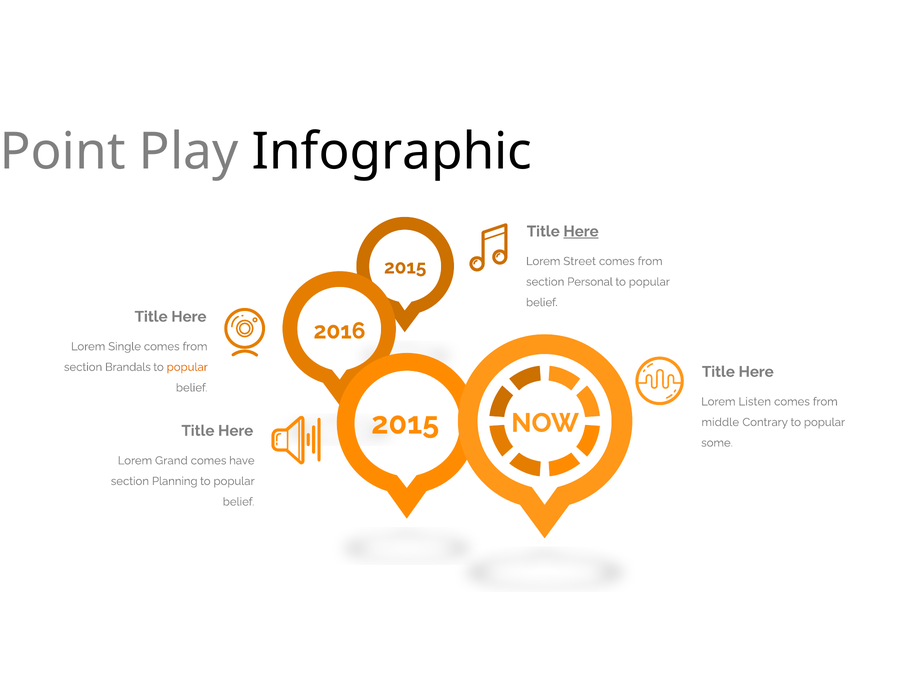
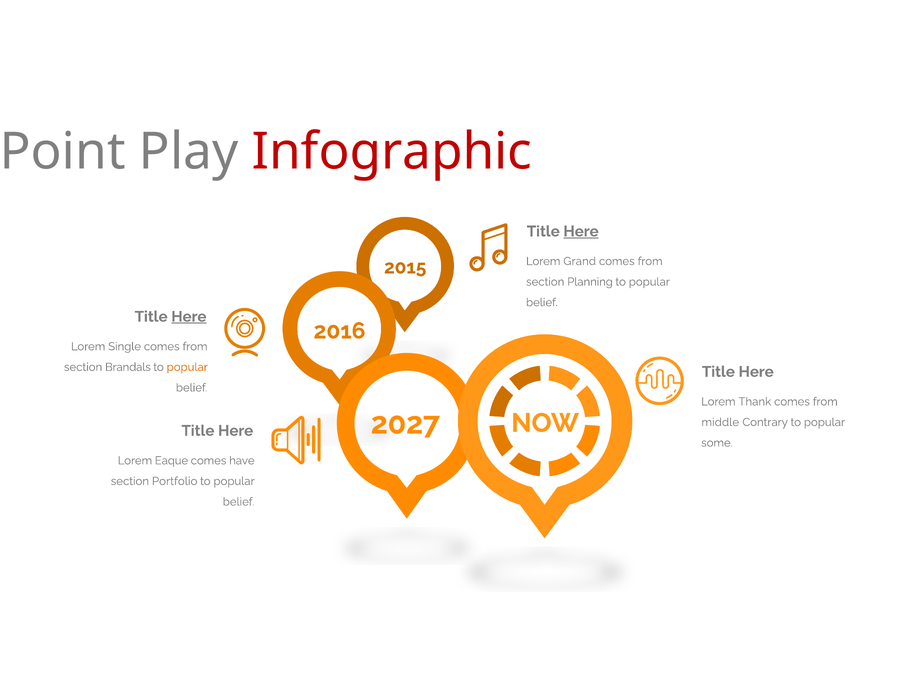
Infographic colour: black -> red (392, 152)
Street: Street -> Grand (580, 261)
Personal: Personal -> Planning (590, 282)
Here underline: none -> present (189, 317)
Listen: Listen -> Thank (755, 402)
2015: 2015 -> 2027 (405, 424)
Grand: Grand -> Eaque (171, 461)
Planning: Planning -> Portfolio (175, 482)
